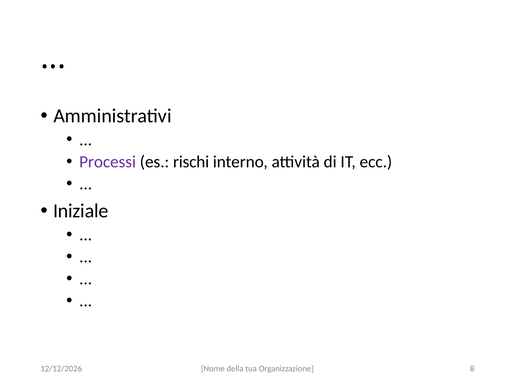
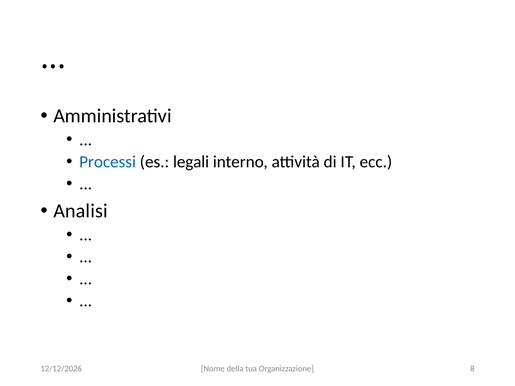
Processi colour: purple -> blue (108, 162)
rischi: rischi -> legali (191, 162)
Iniziale: Iniziale -> Analisi (81, 211)
